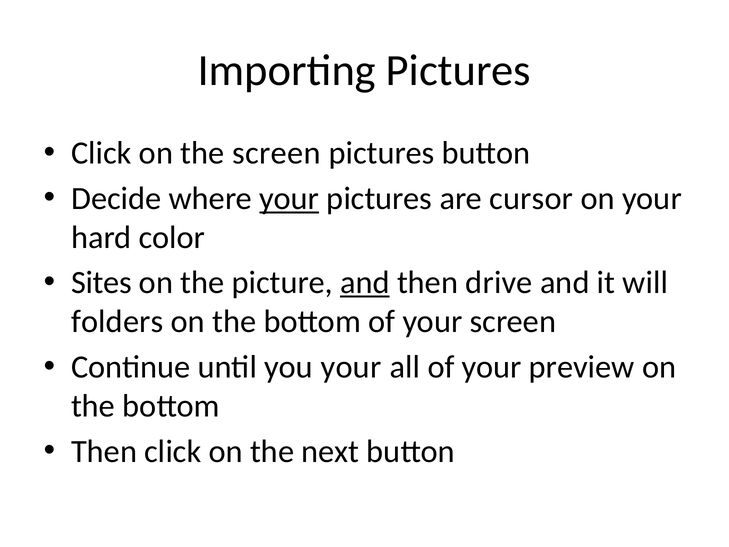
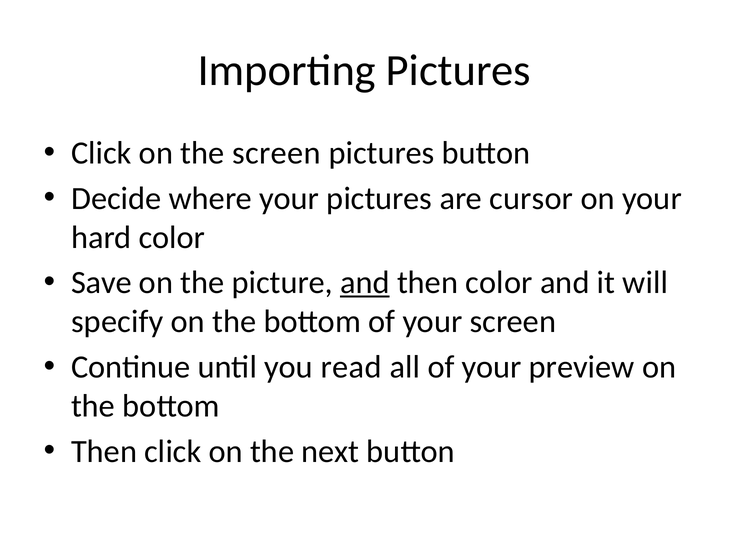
your underline: present -> none (289, 198)
Sites: Sites -> Save (101, 283)
then drive: drive -> color (499, 283)
folders: folders -> specify (117, 321)
you your: your -> read (351, 367)
